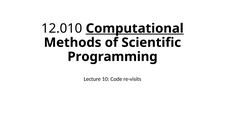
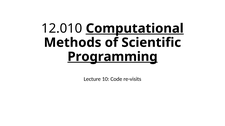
Programming underline: none -> present (112, 57)
